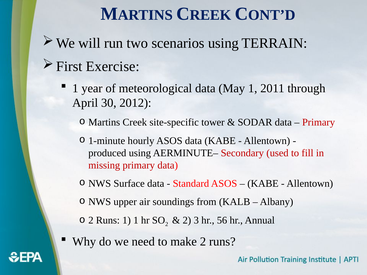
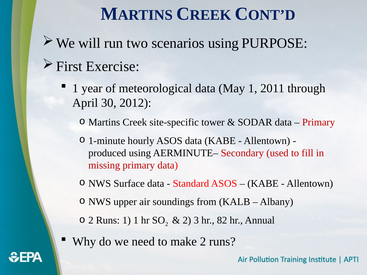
TERRAIN: TERRAIN -> PURPOSE (275, 43)
56: 56 -> 82 (222, 220)
